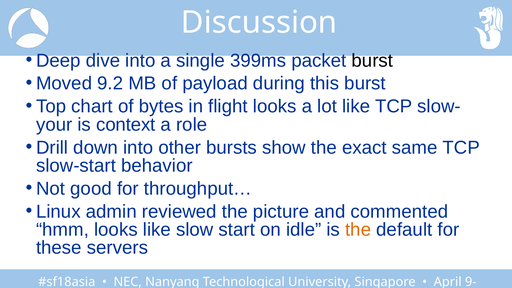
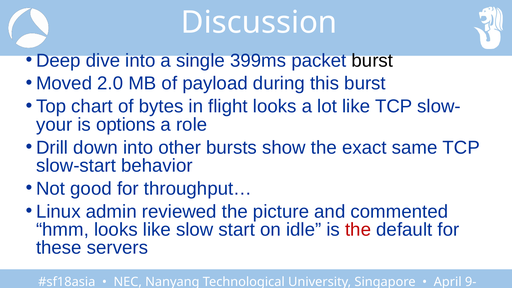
9.2: 9.2 -> 2.0 (110, 84)
context: context -> options (126, 125)
the colour: orange -> red (358, 230)
